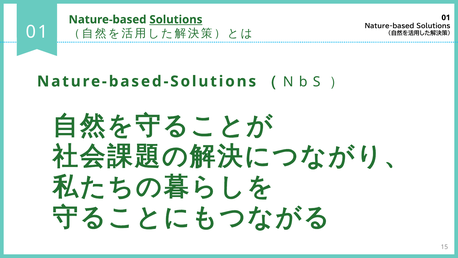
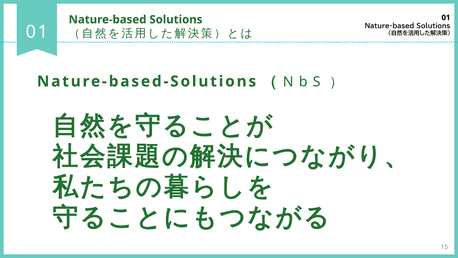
Solutions underline: present -> none (176, 20)
